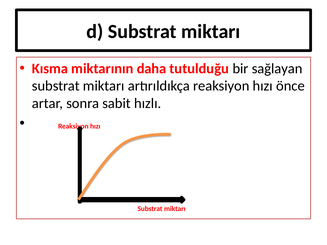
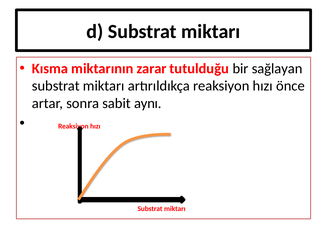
daha: daha -> zarar (152, 69)
hızlı: hızlı -> aynı (148, 103)
